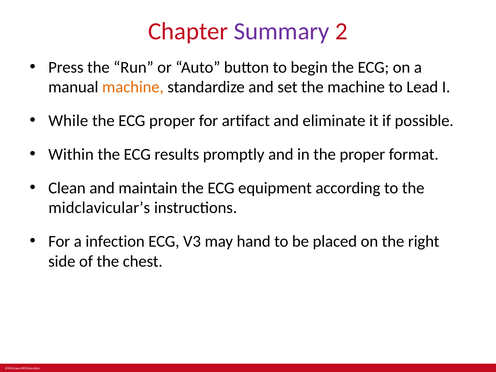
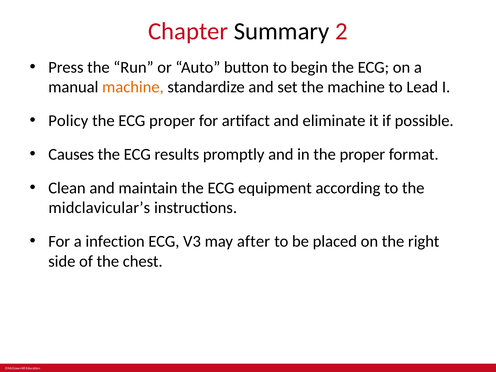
Summary colour: purple -> black (282, 31)
While: While -> Policy (68, 121)
Within: Within -> Causes (71, 154)
hand: hand -> after (253, 241)
